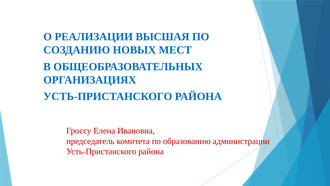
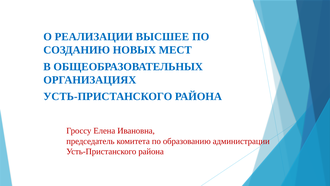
ВЫСШАЯ: ВЫСШАЯ -> ВЫСШЕЕ (162, 37)
